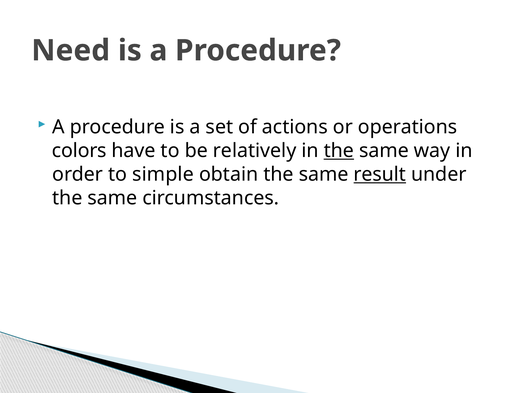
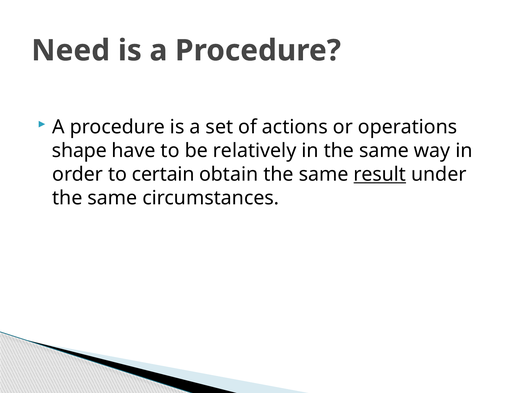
colors: colors -> shape (79, 150)
the underline: present -> none (339, 150)
simple: simple -> certain (163, 174)
